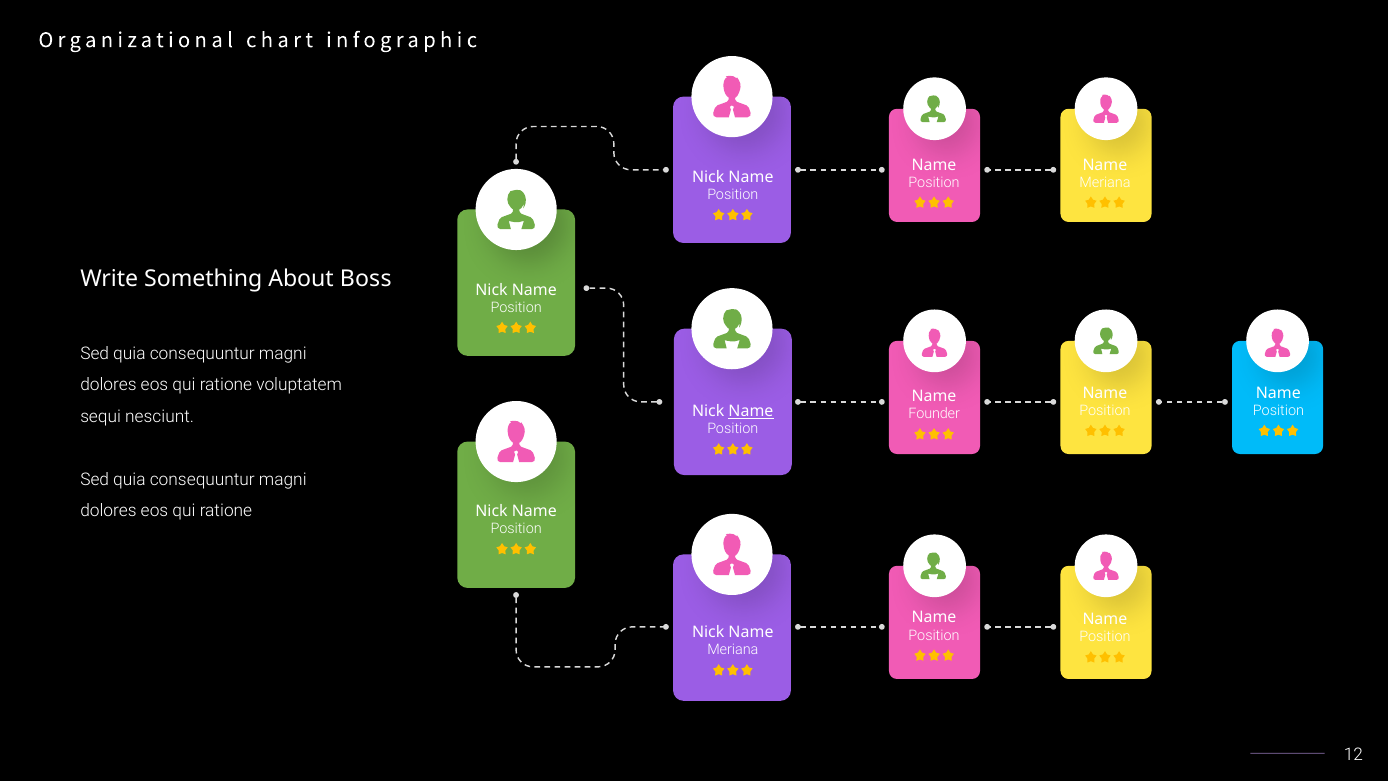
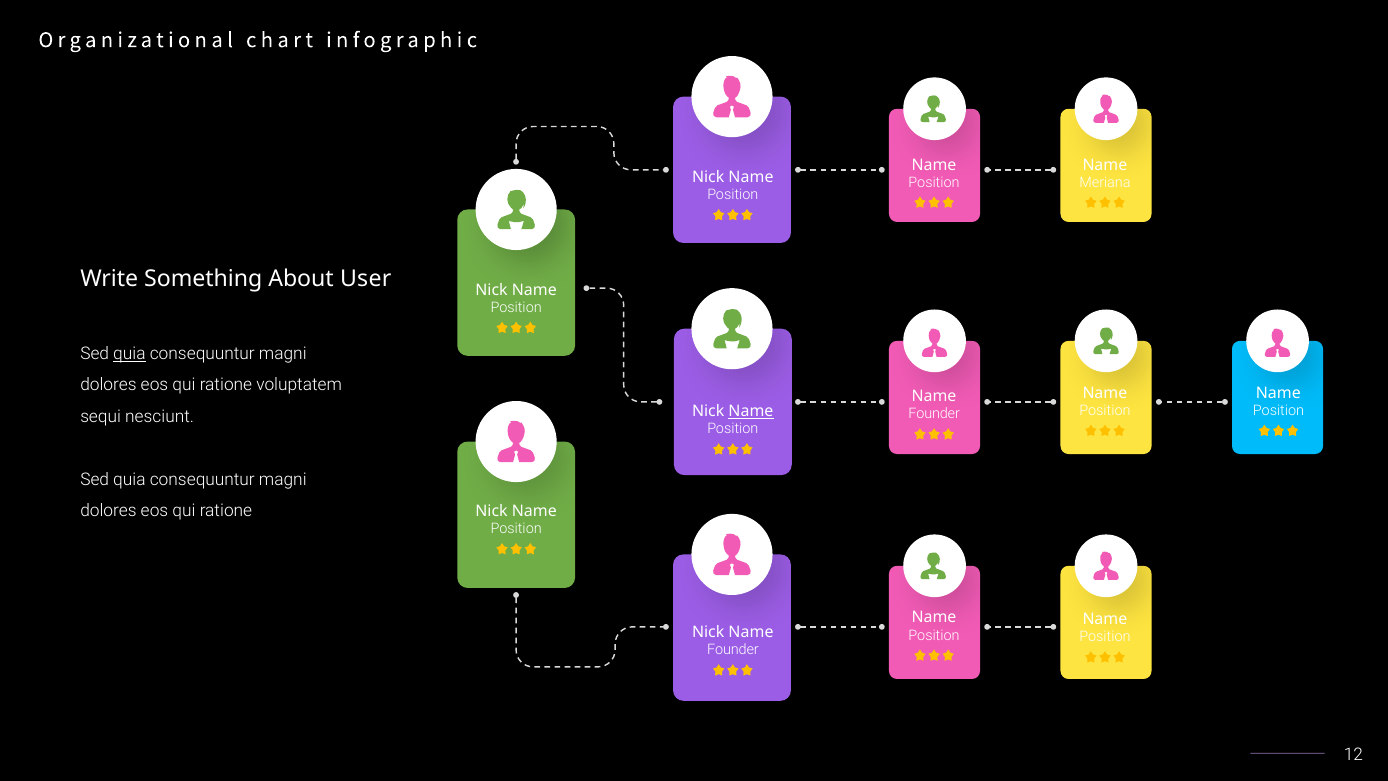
Boss: Boss -> User (366, 279)
quia underline: none -> present (129, 354)
Meriana: Meriana -> Founder (733, 650)
